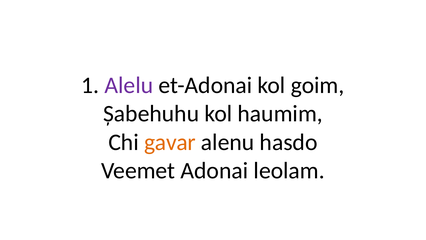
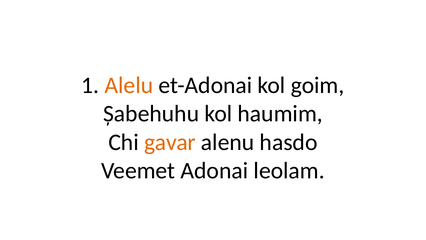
Alelu colour: purple -> orange (129, 85)
